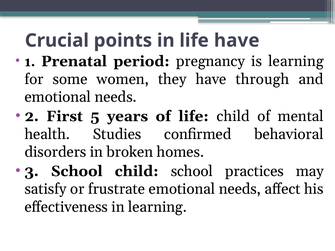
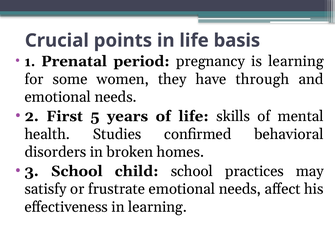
life have: have -> basis (237, 41)
life child: child -> skills (233, 116)
